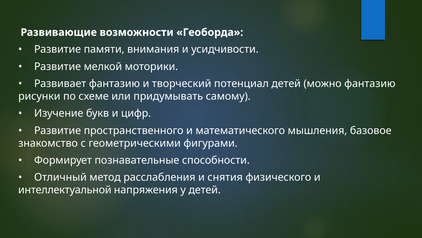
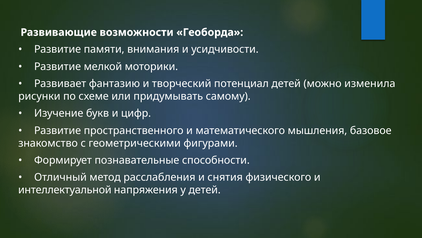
можно фантазию: фантазию -> изменила (370, 83)
